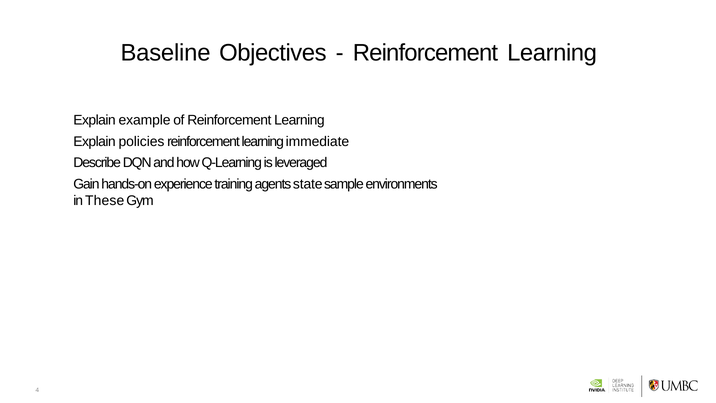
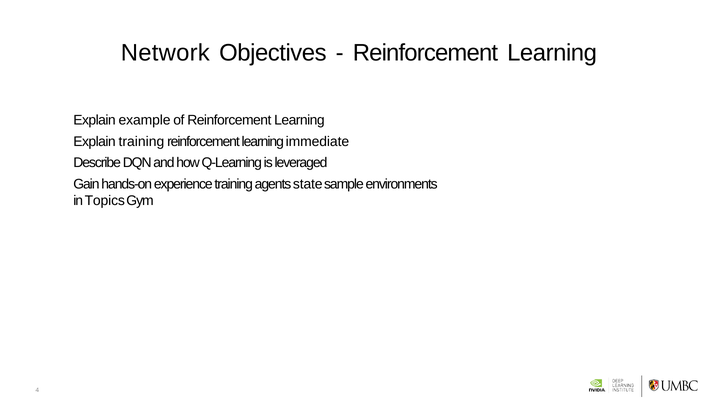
Baseline: Baseline -> Network (165, 53)
Explain policies: policies -> training (141, 141)
These: These -> Topics (105, 201)
